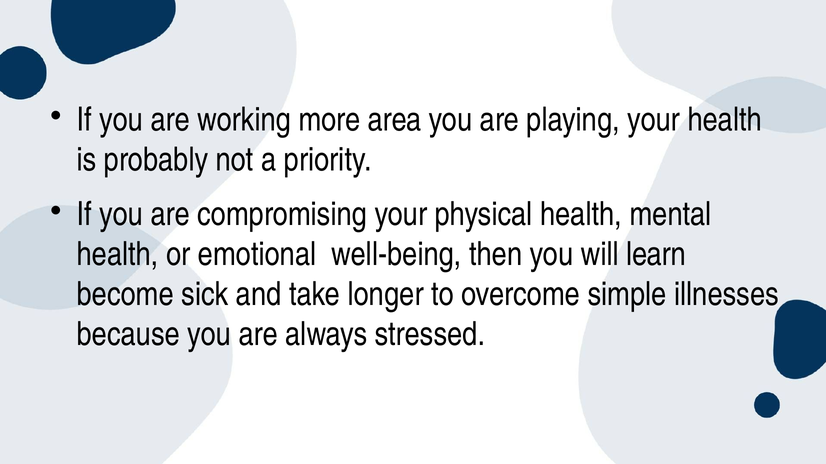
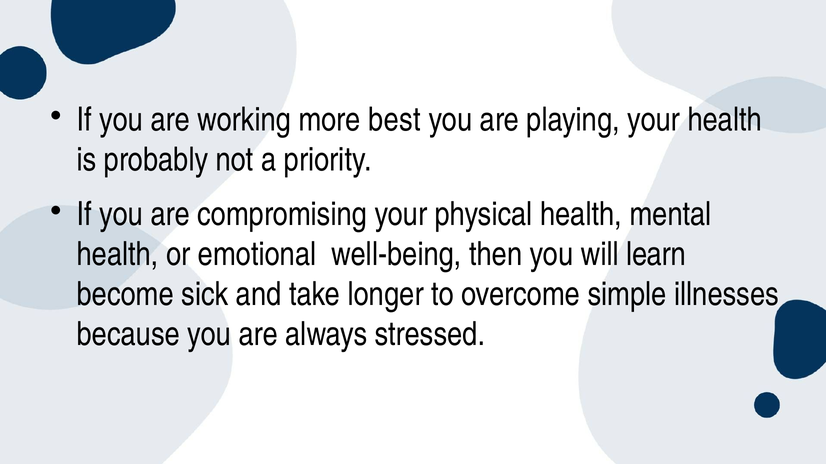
area: area -> best (394, 120)
